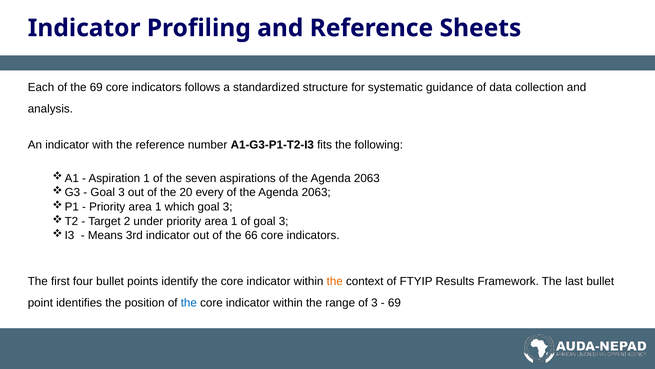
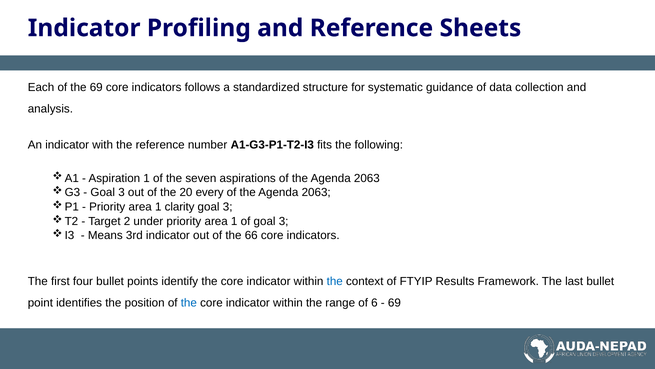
which: which -> clarity (180, 207)
the colour: orange -> blue (335, 281)
of 3: 3 -> 6 (374, 303)
